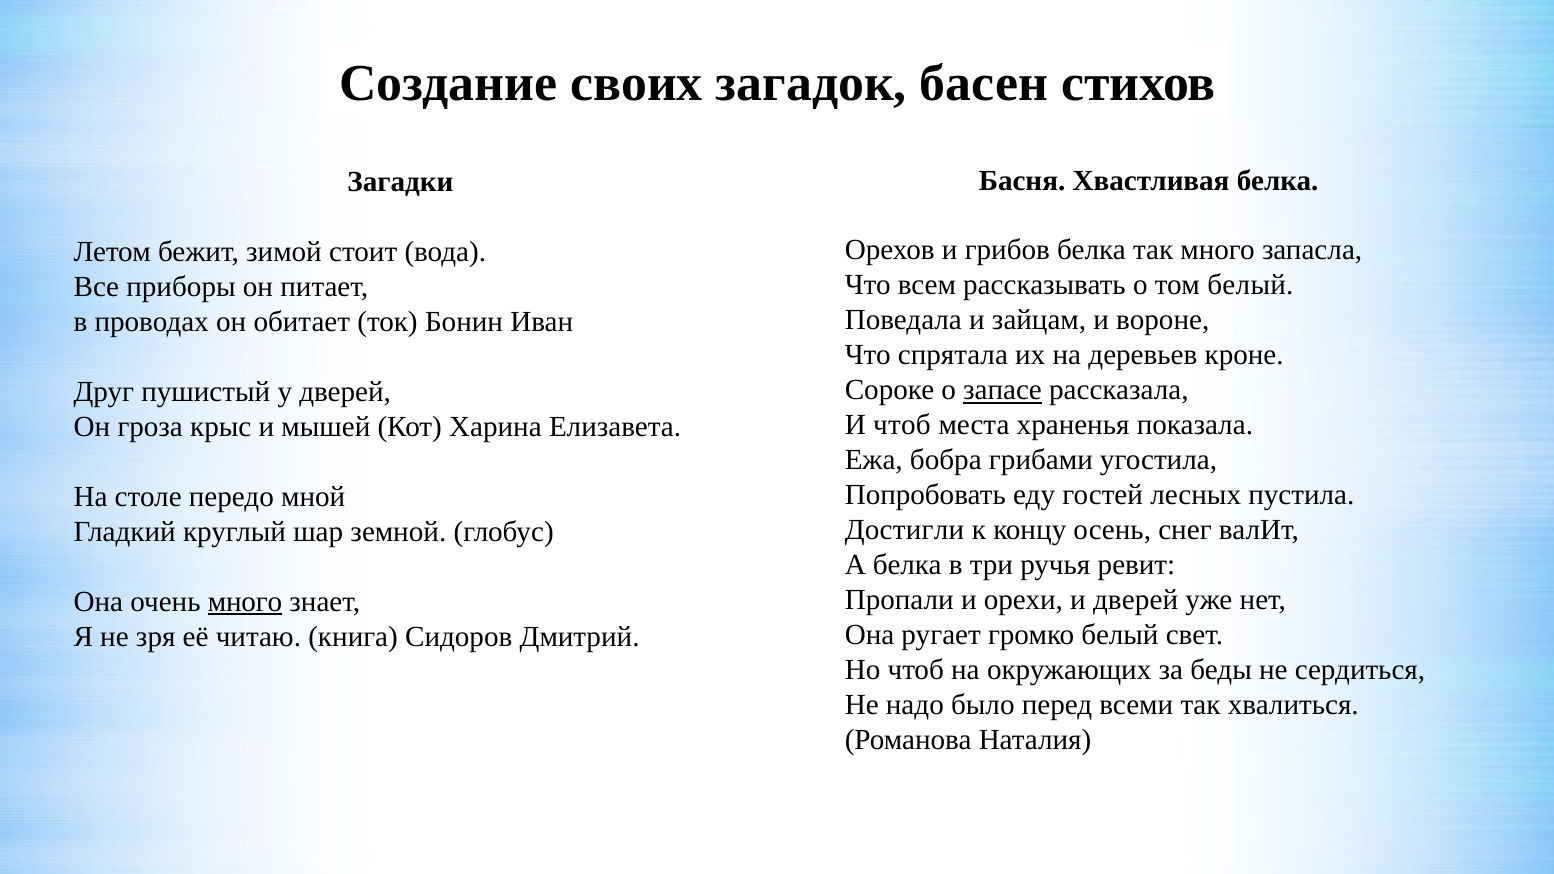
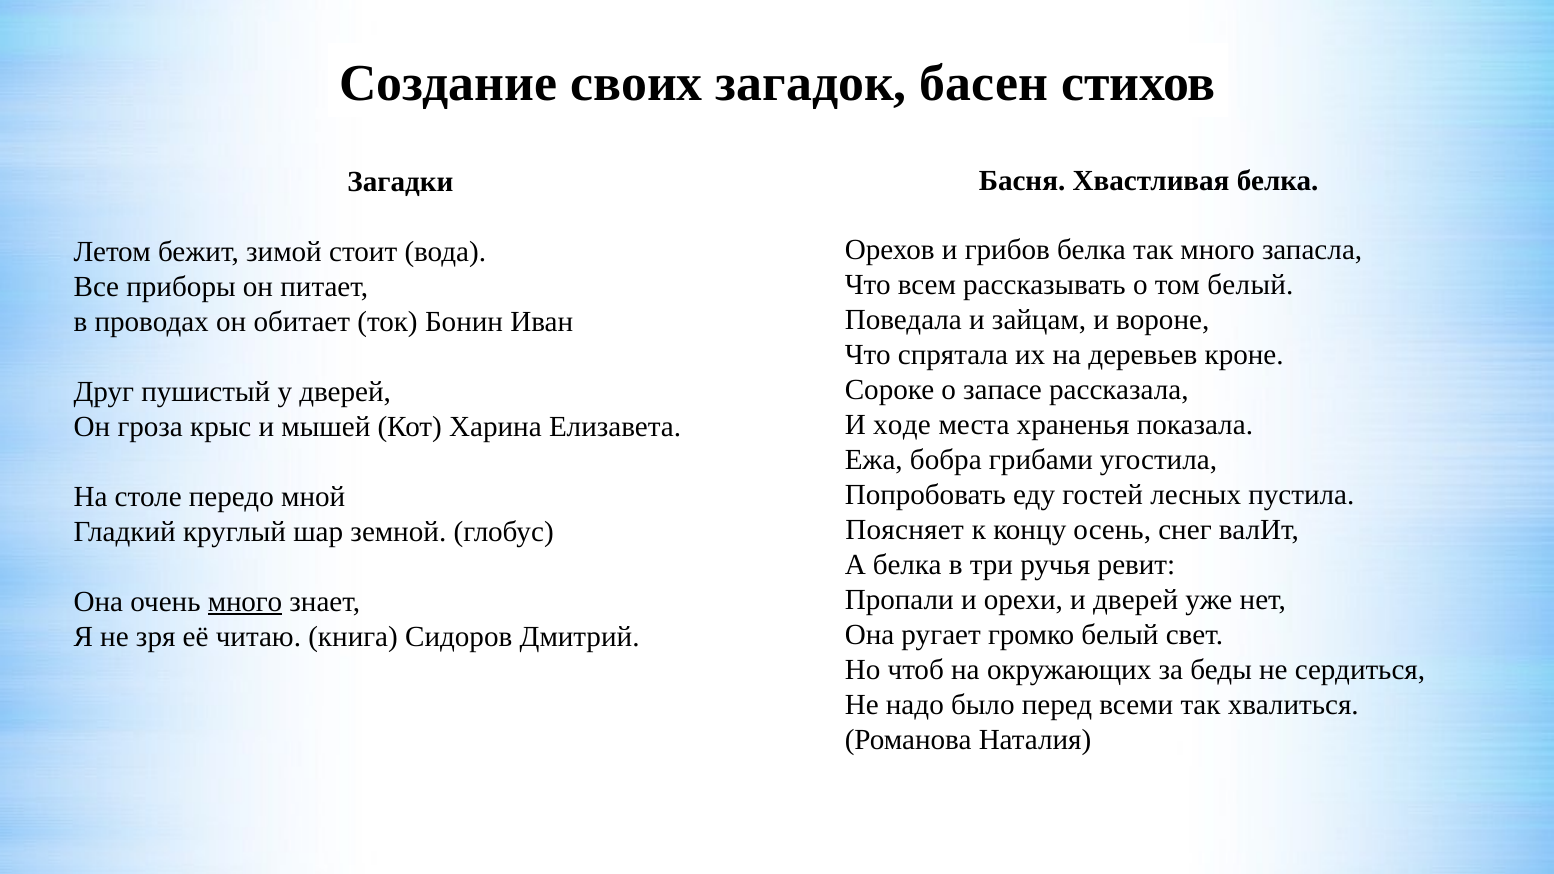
запасе underline: present -> none (1003, 390)
И чтоб: чтоб -> ходе (902, 425)
Достигли: Достигли -> Поясняет (905, 530)
